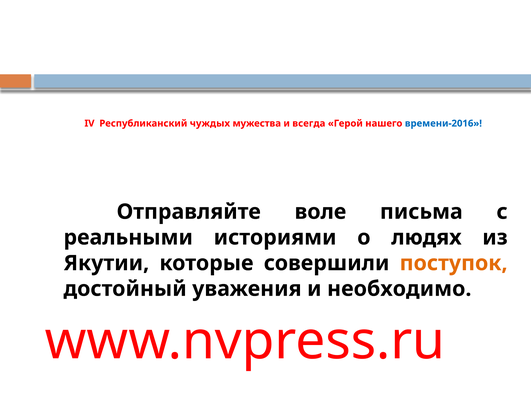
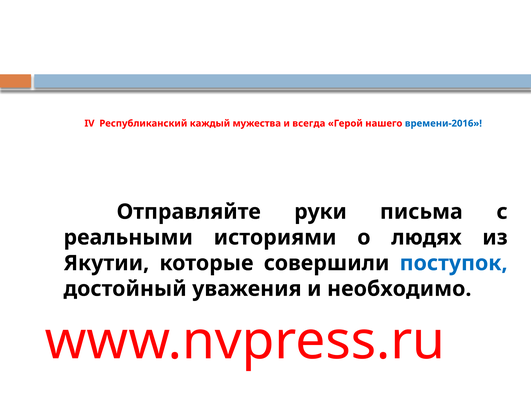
чуждых: чуждых -> каждый (210, 123)
воле: воле -> руки (321, 212)
поступок colour: orange -> blue (454, 263)
